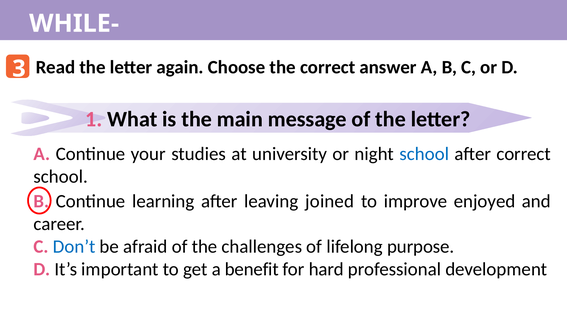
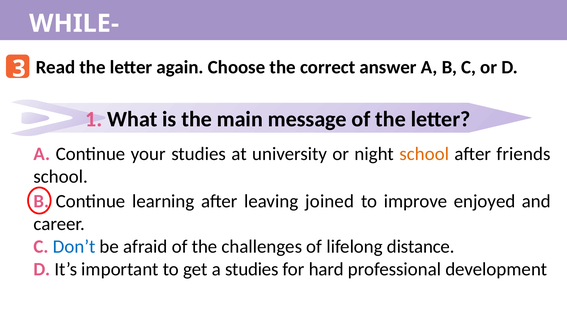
school colour: blue -> orange (424, 154)
after correct: correct -> friends (524, 154)
purpose: purpose -> distance (421, 247)
a benefit: benefit -> studies (252, 269)
